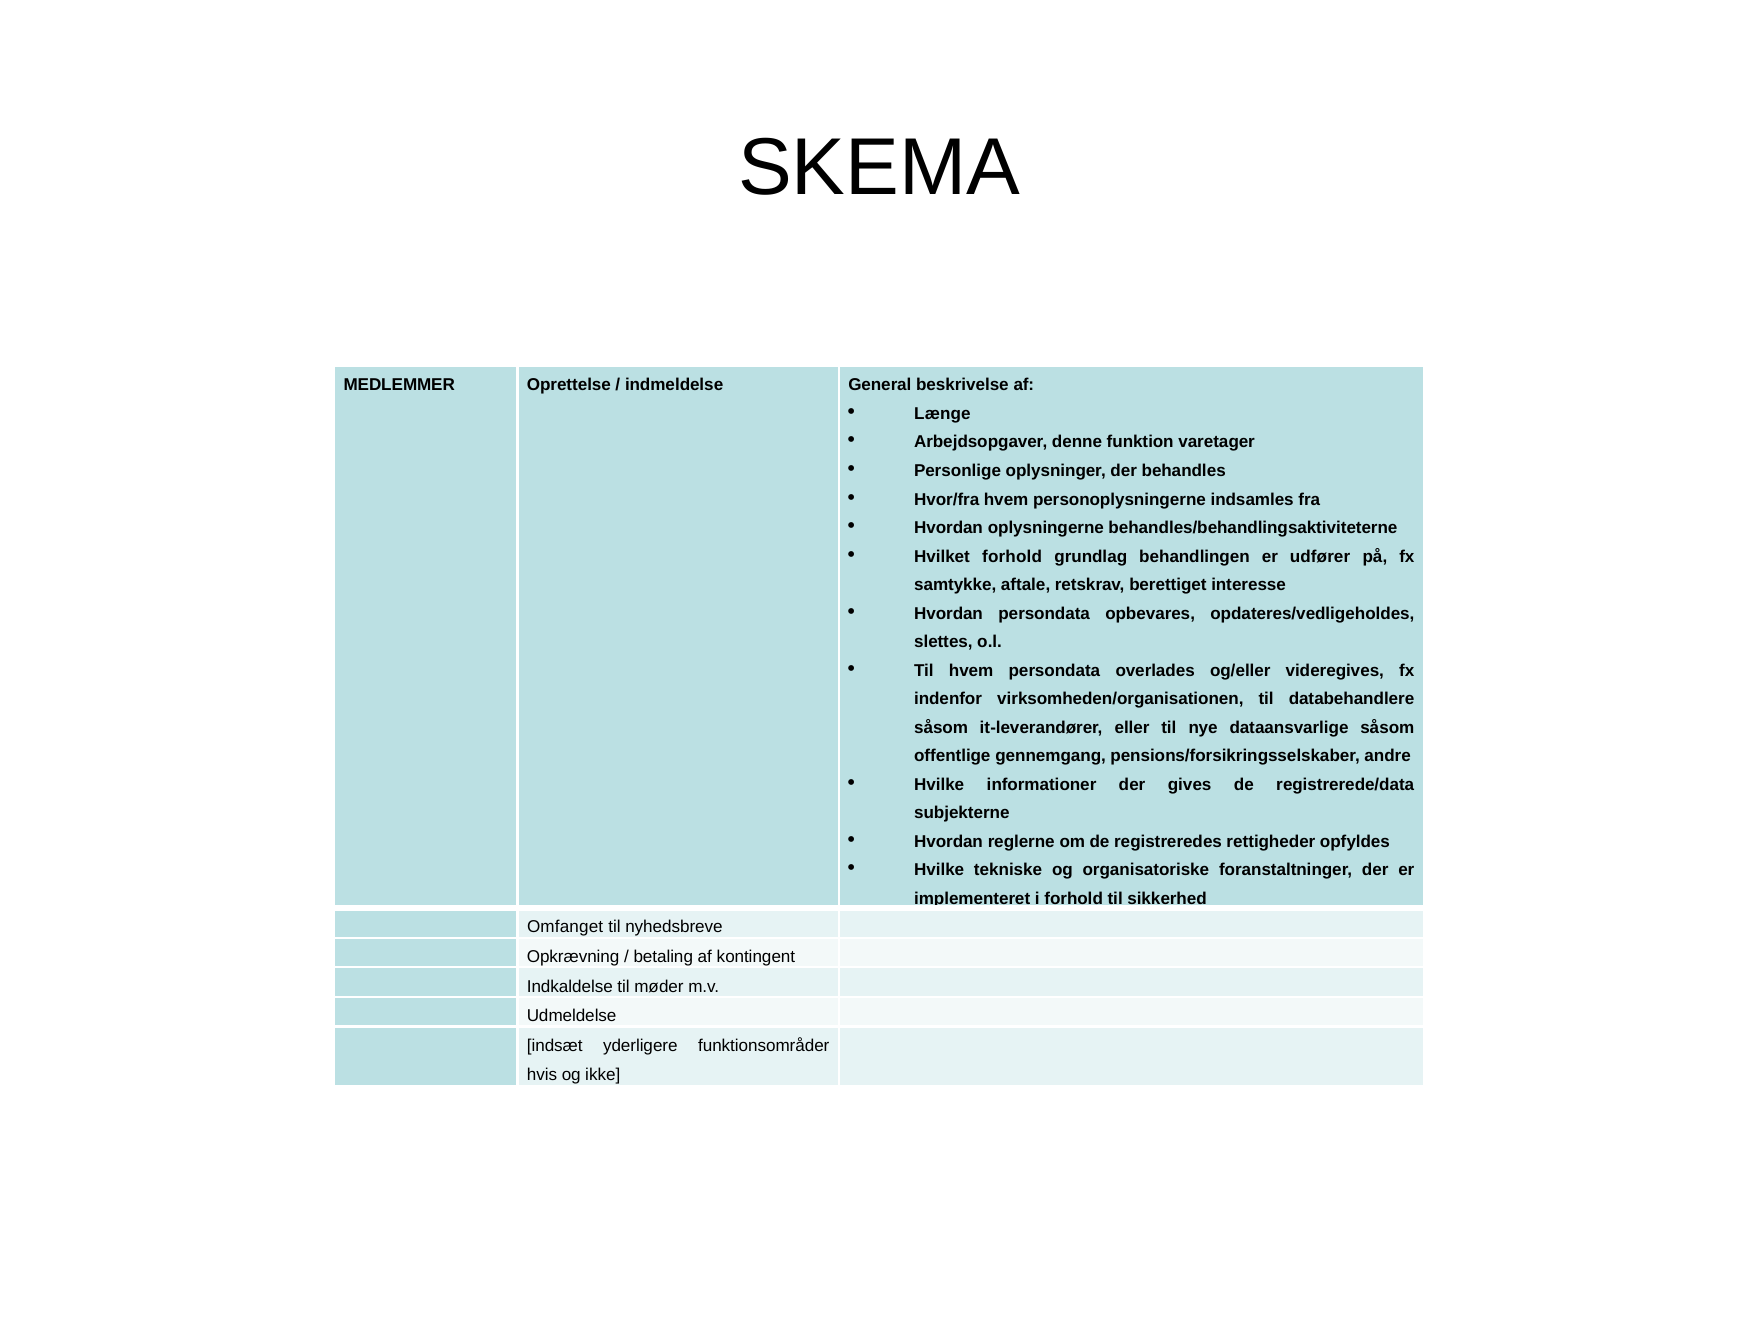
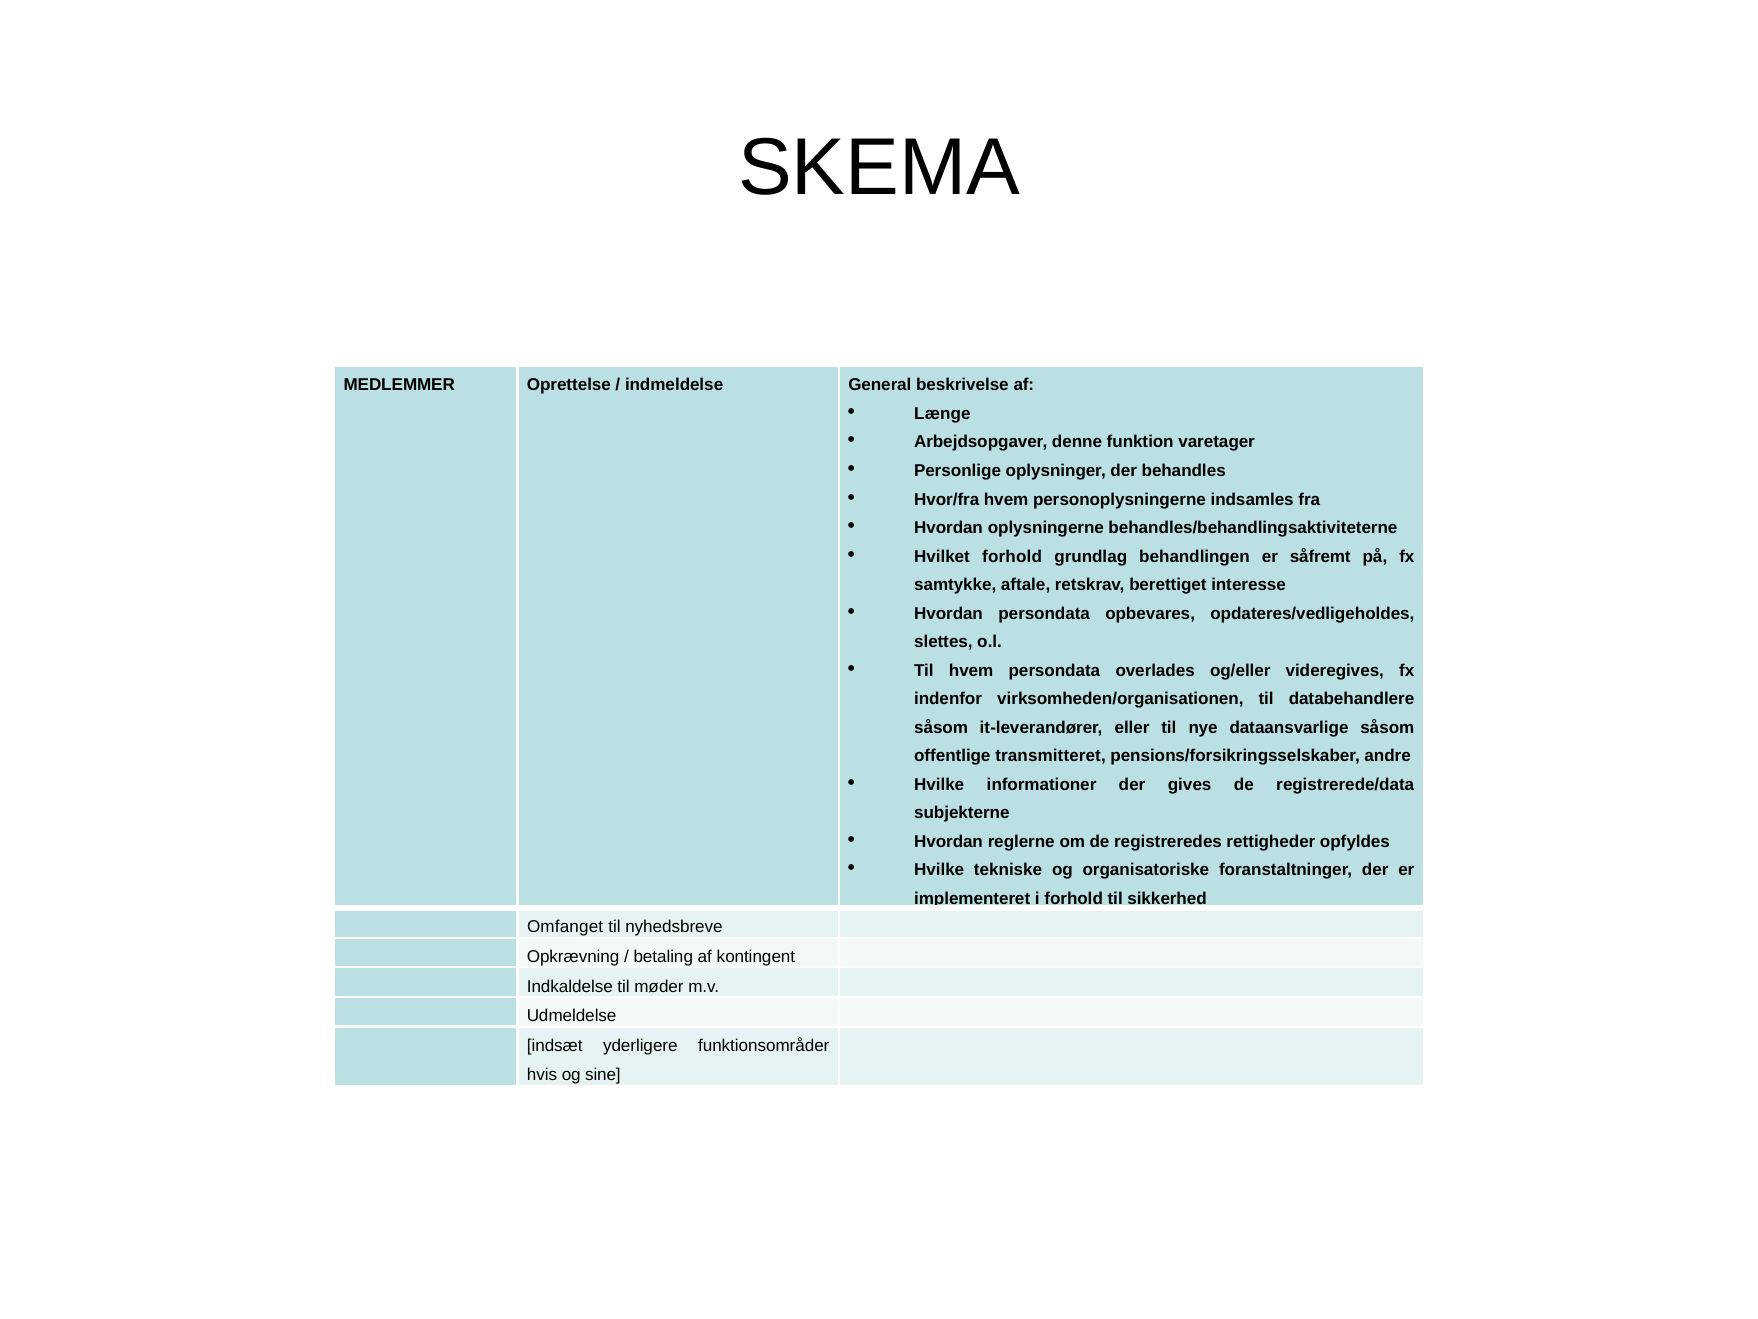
udfører: udfører -> såfremt (1320, 556)
gennemgang: gennemgang -> transmitteret (1051, 756)
ikke: ikke -> sine (603, 1074)
